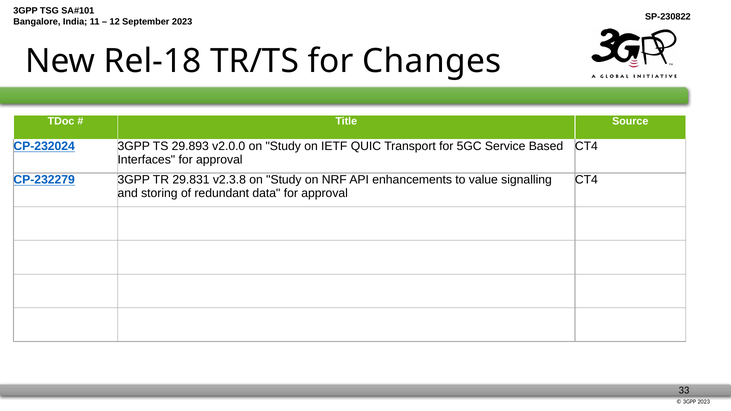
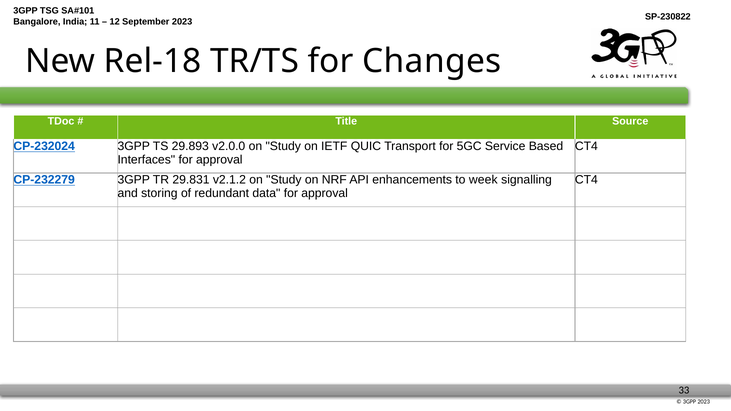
v2.3.8: v2.3.8 -> v2.1.2 (229, 180)
value: value -> week (483, 180)
